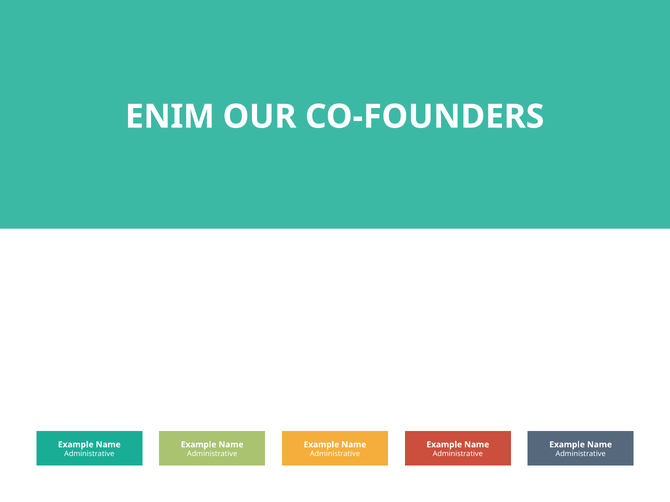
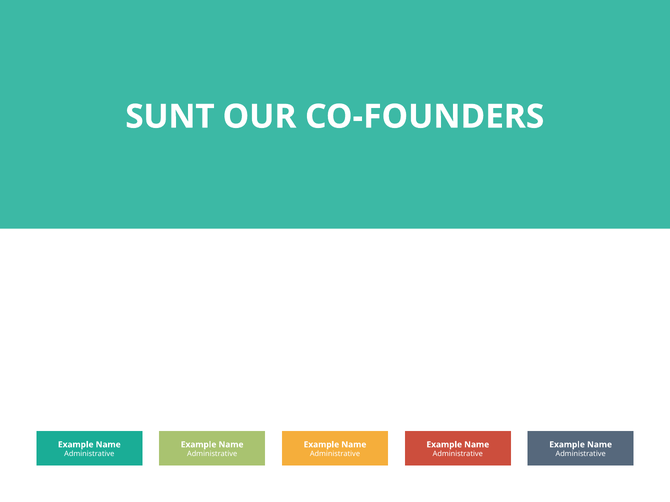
ENIM: ENIM -> SUNT (170, 117)
